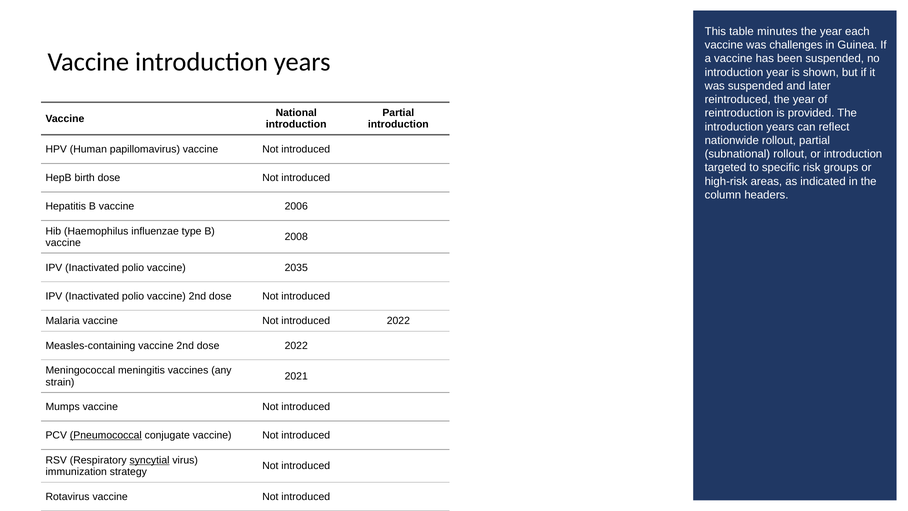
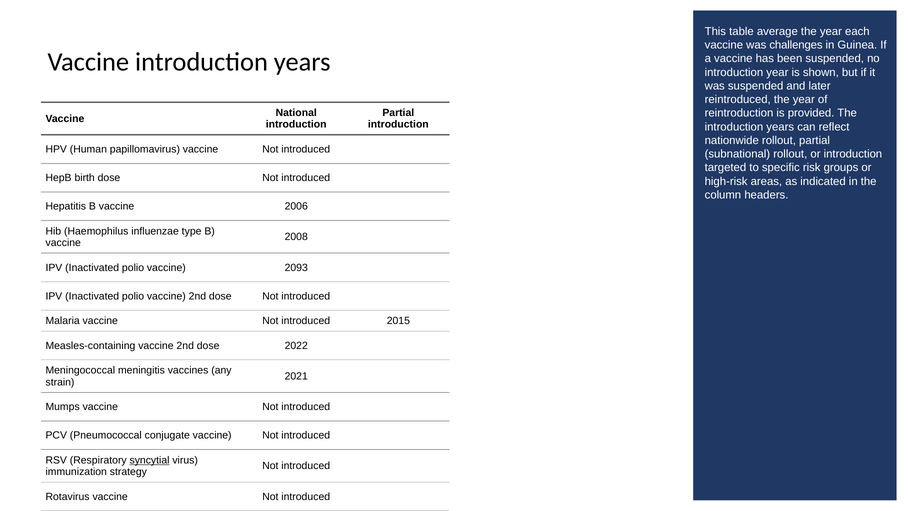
minutes: minutes -> average (777, 31)
2035: 2035 -> 2093 (296, 267)
introduced 2022: 2022 -> 2015 (398, 321)
Pneumococcal underline: present -> none (106, 435)
